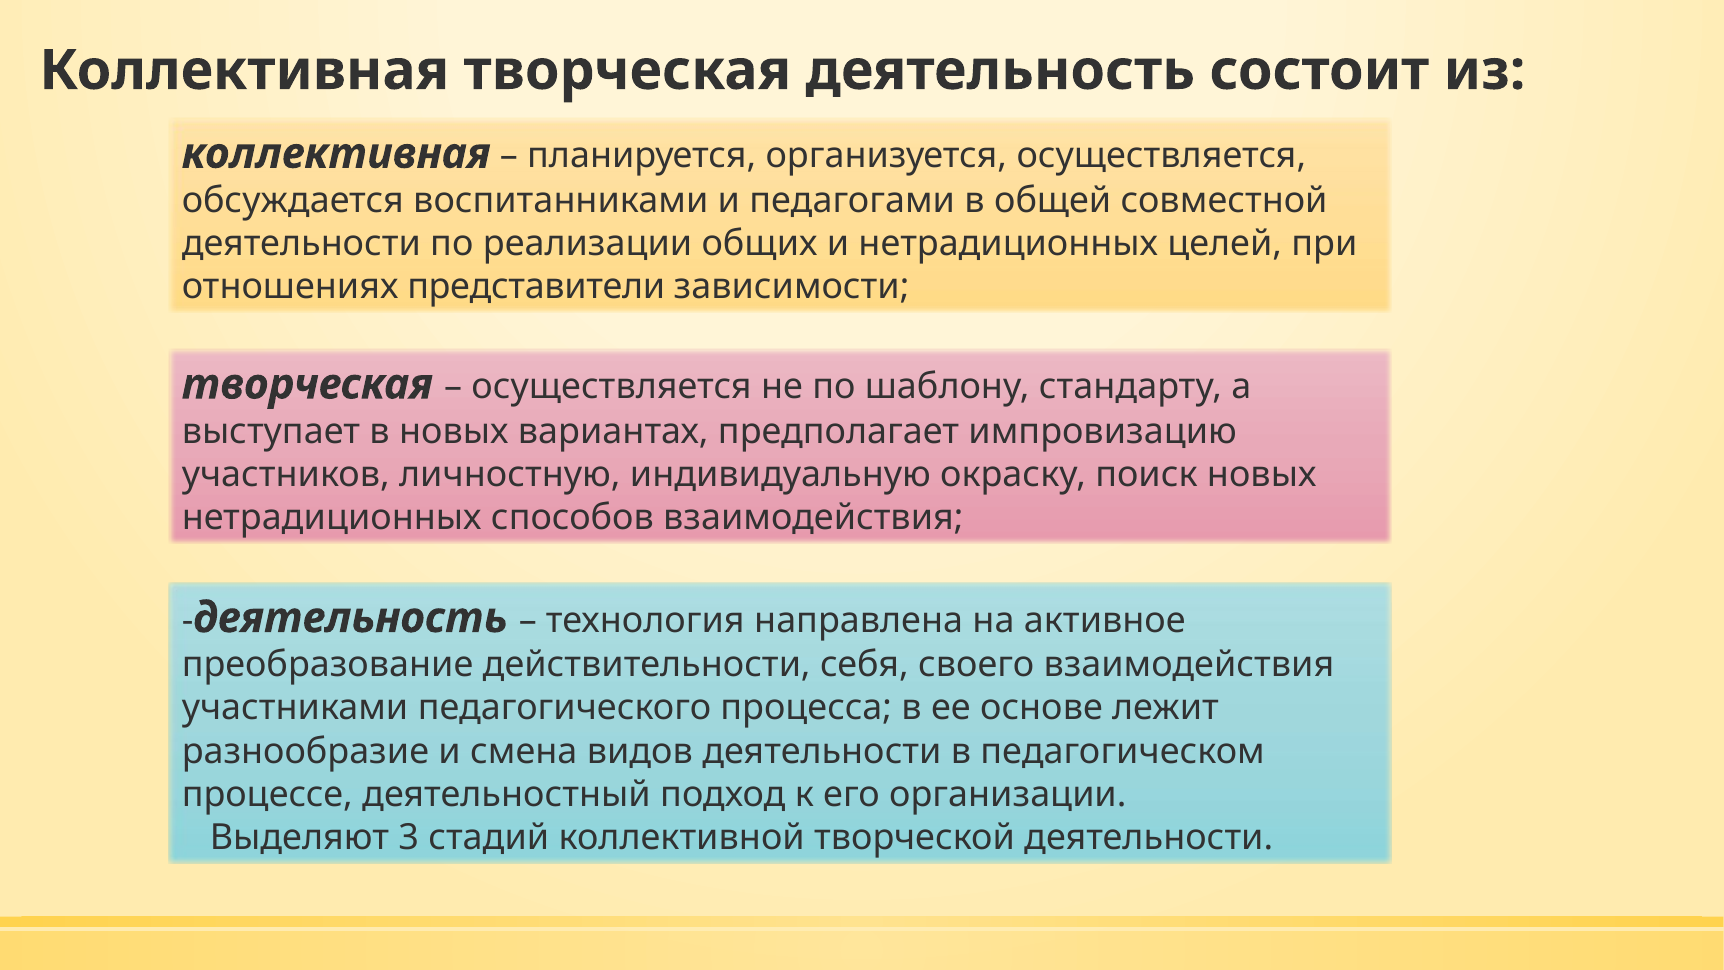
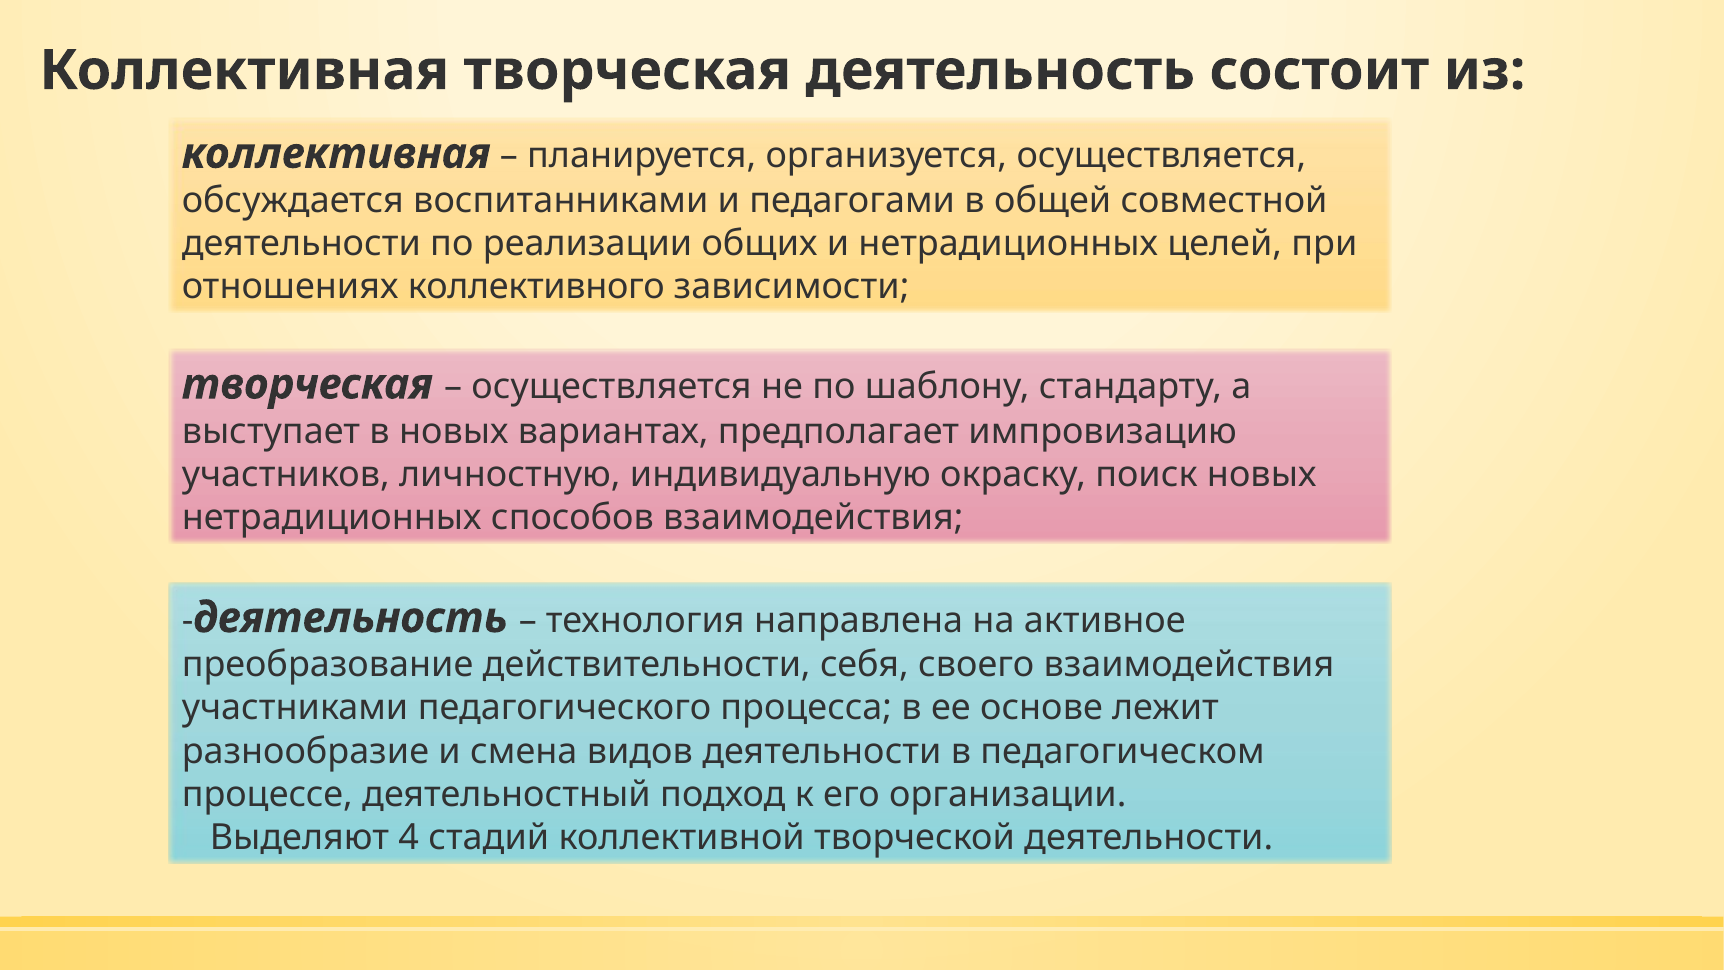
представители: представители -> коллективного (536, 287)
3: 3 -> 4 (409, 837)
